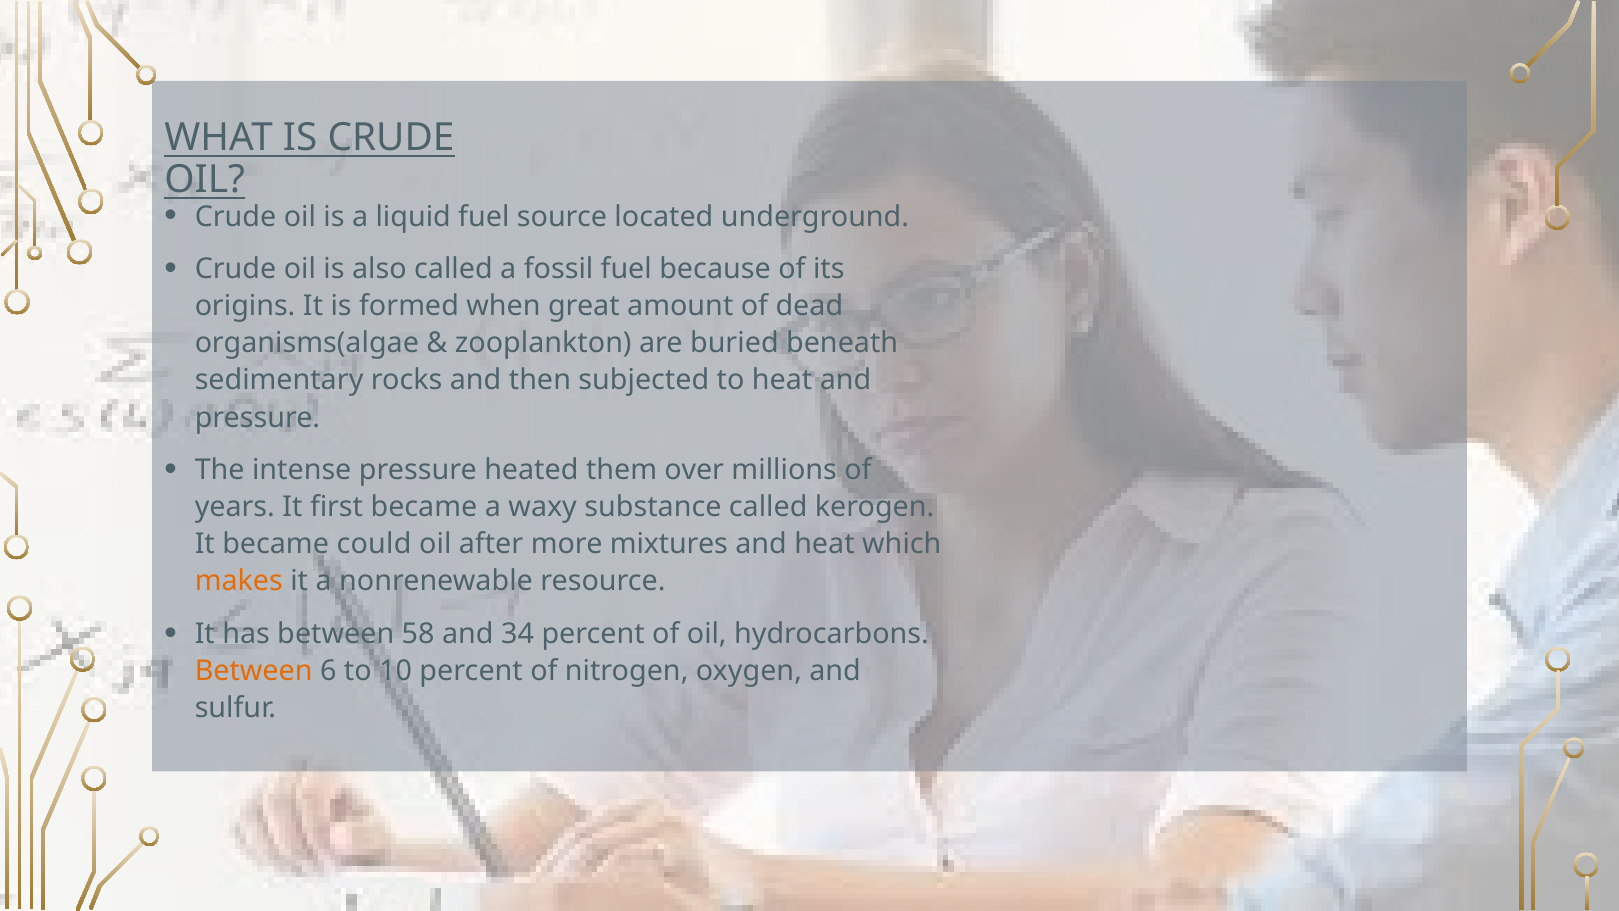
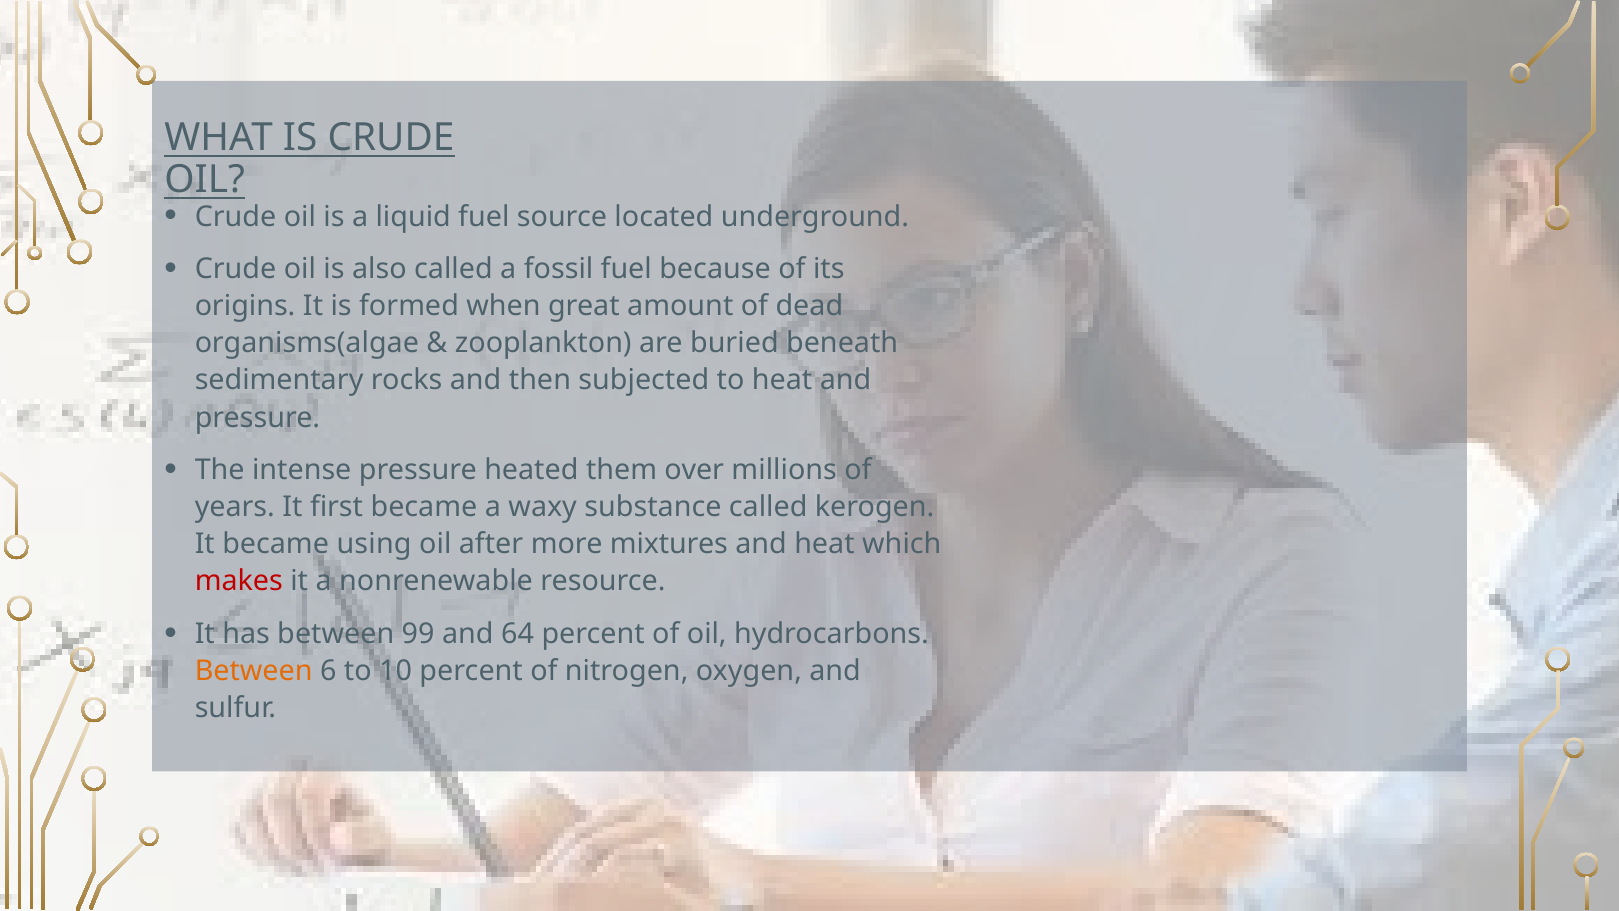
could: could -> using (374, 544)
makes colour: orange -> red (239, 581)
58: 58 -> 99 (418, 634)
34: 34 -> 64 (517, 634)
